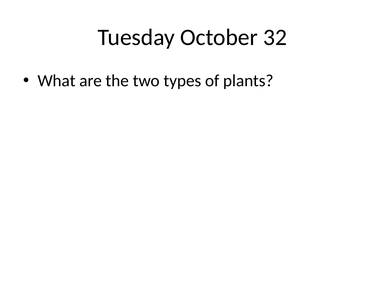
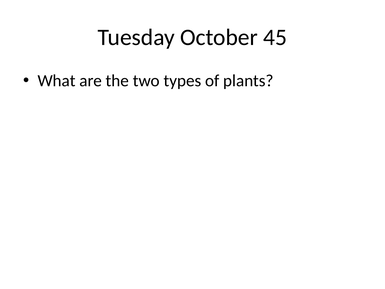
32: 32 -> 45 (275, 37)
